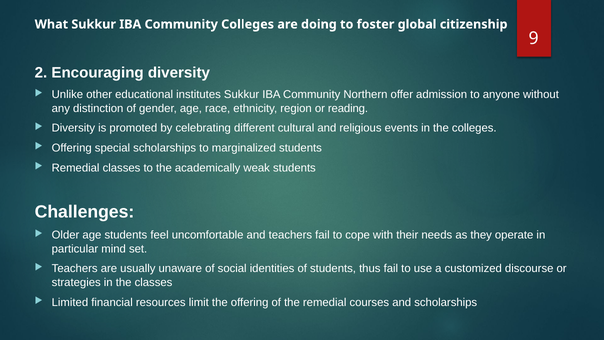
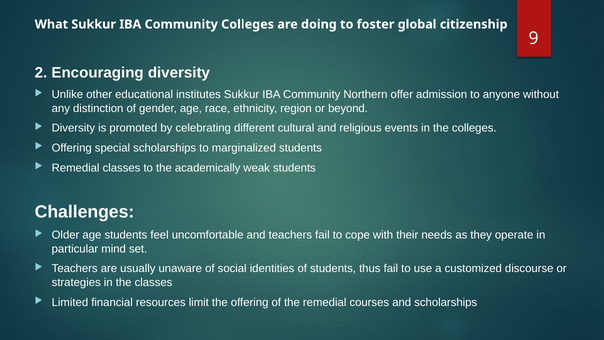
reading: reading -> beyond (348, 108)
